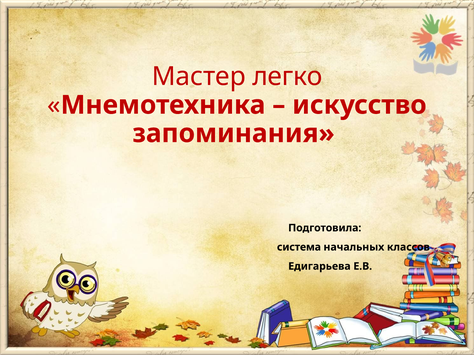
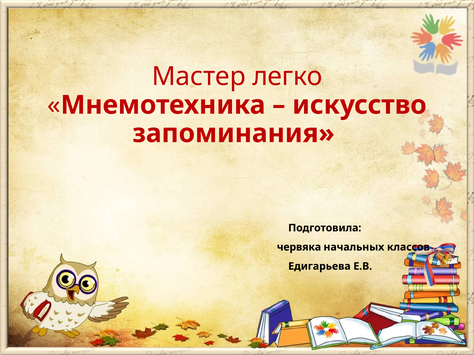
система: система -> червяка (299, 247)
